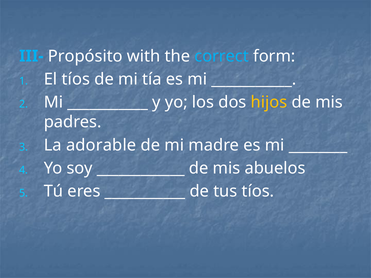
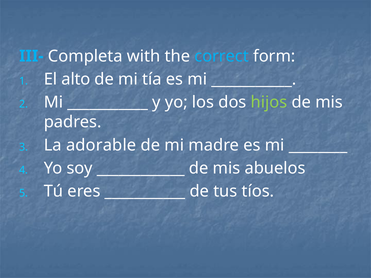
Propósito: Propósito -> Completa (85, 56)
El tíos: tíos -> alto (76, 79)
hijos colour: yellow -> light green (269, 102)
